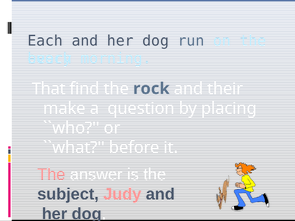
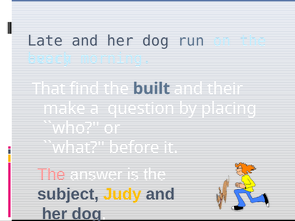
Each: Each -> Late (45, 41)
rock: rock -> built (151, 89)
Judy colour: pink -> yellow (122, 194)
